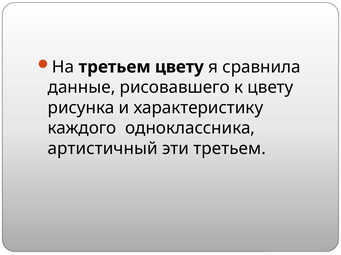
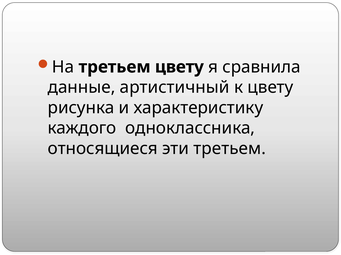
рисовавшего: рисовавшего -> артистичный (175, 88)
артистичный: артистичный -> относящиеся (103, 149)
